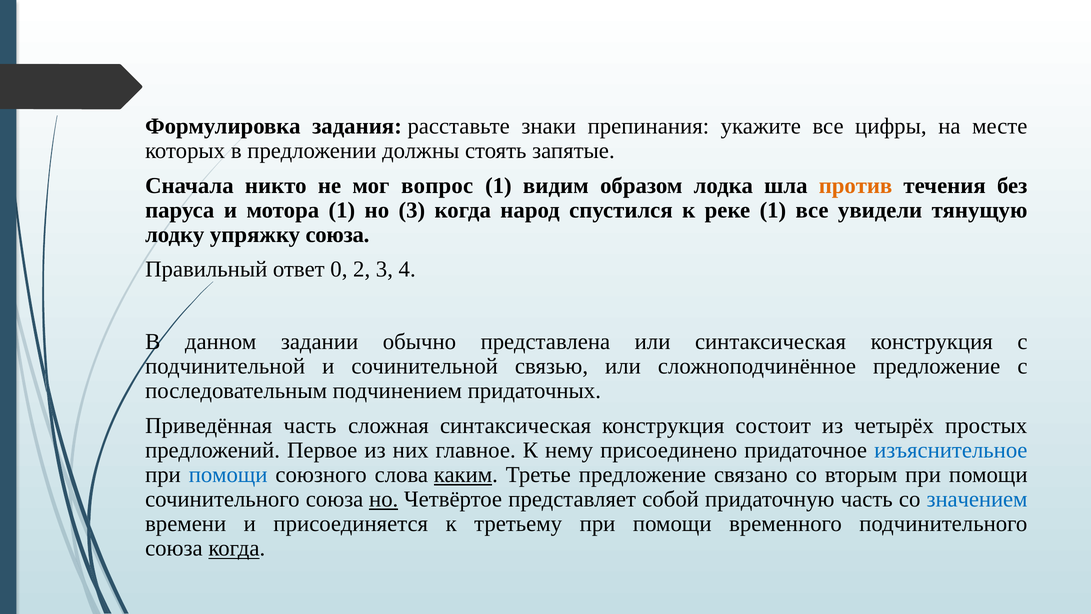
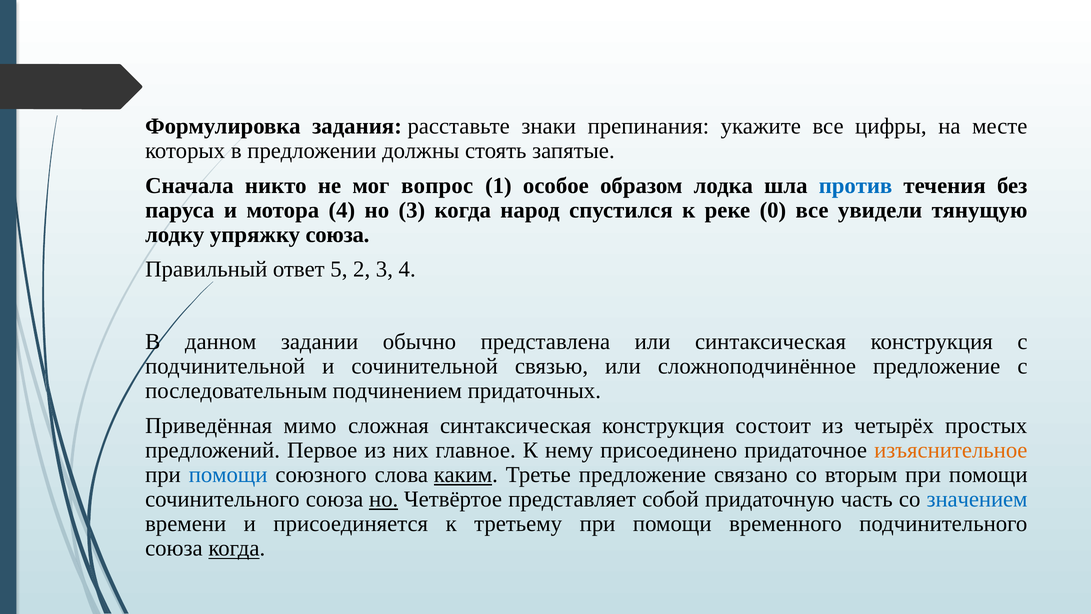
видим: видим -> особое (556, 185)
против colour: orange -> blue (856, 185)
мотора 1: 1 -> 4 (342, 210)
реке 1: 1 -> 0 (773, 210)
0: 0 -> 5 (339, 269)
Приведённая часть: часть -> мимо (310, 425)
изъяснительное colour: blue -> orange (951, 450)
